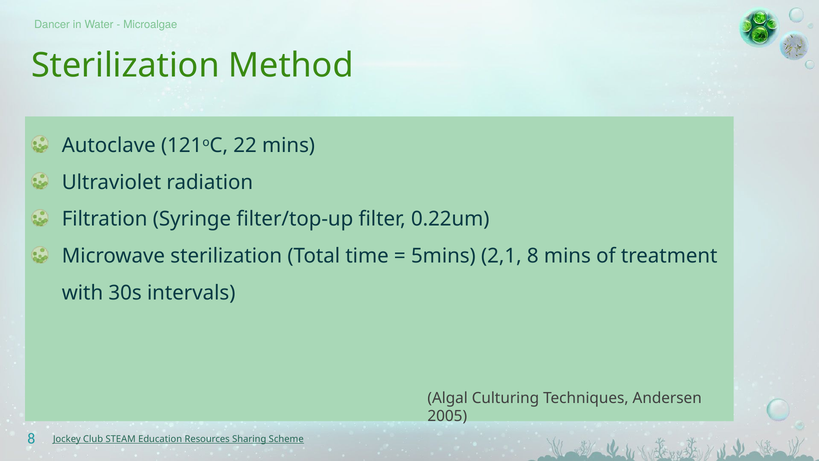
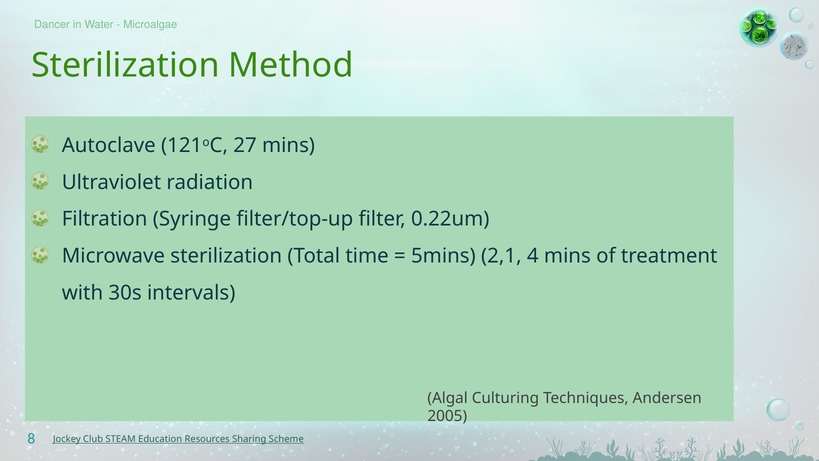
22: 22 -> 27 (245, 145)
2,1 8: 8 -> 4 (533, 256)
